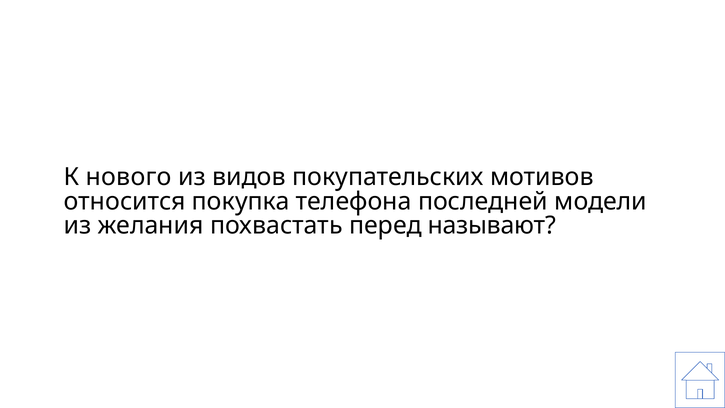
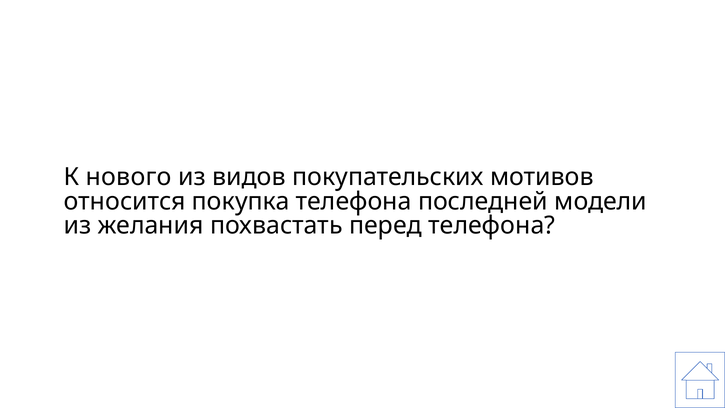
перед называют: называют -> телефона (492, 226)
